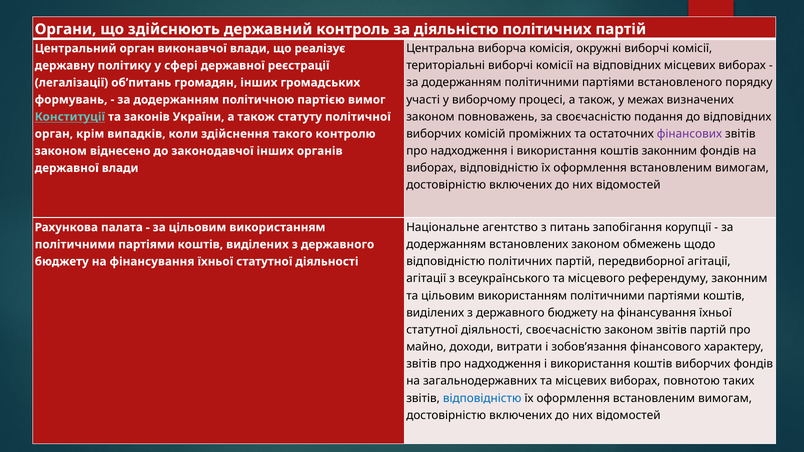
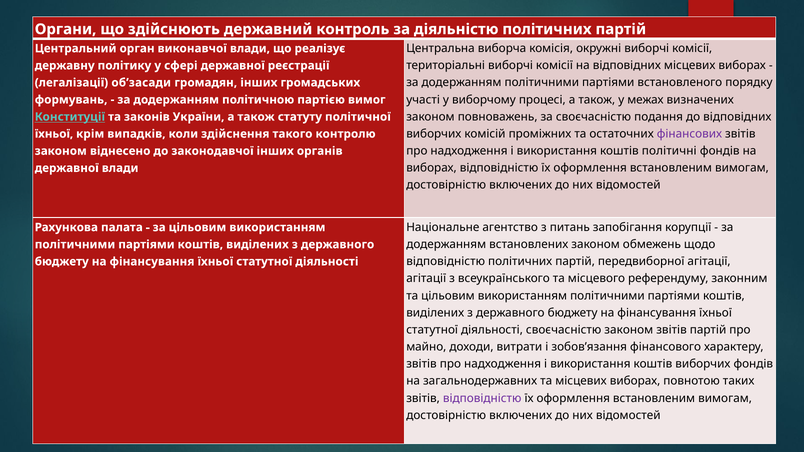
об’питань: об’питань -> об’засади (141, 83)
орган: орган -> їхньої (54, 134)
коштів законним: законним -> політичні (669, 151)
відповідністю colour: blue -> purple (482, 398)
